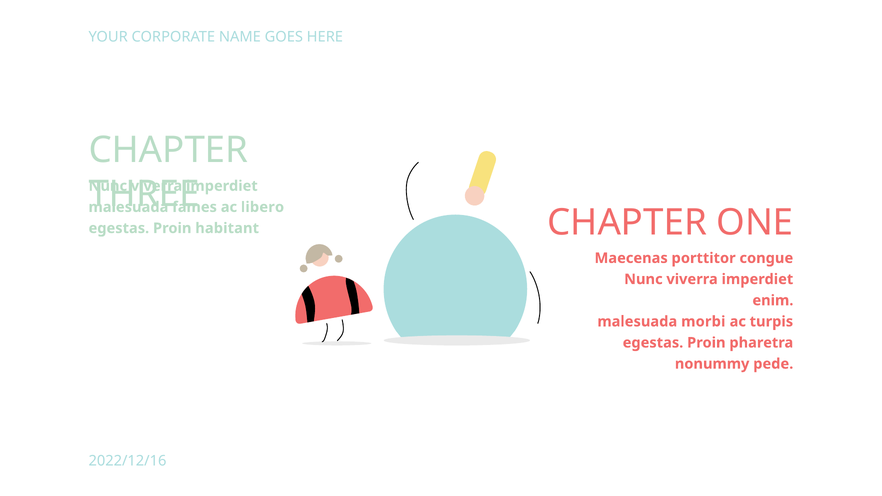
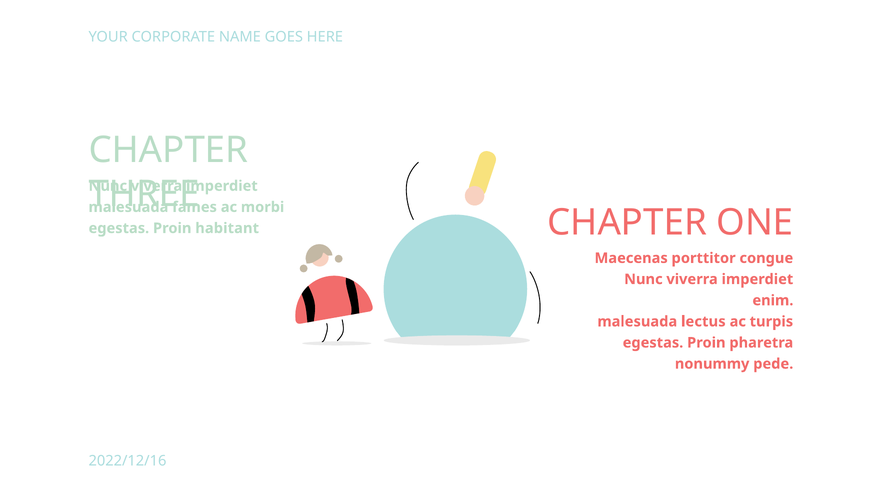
libero: libero -> morbi (263, 207)
morbi: morbi -> lectus (703, 322)
